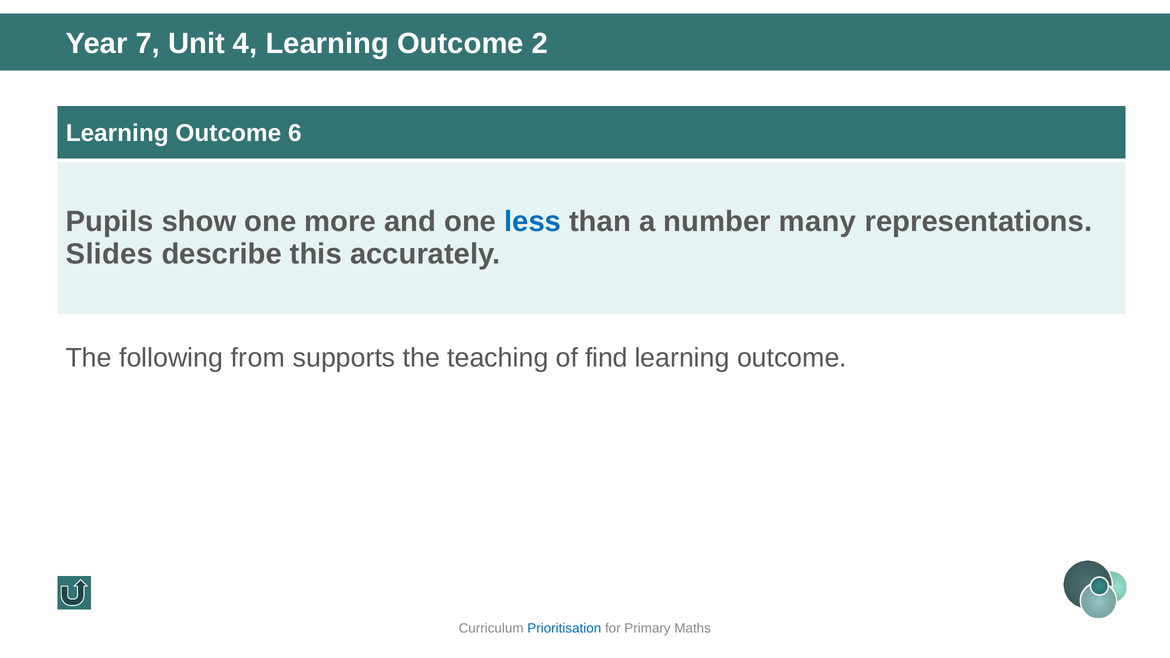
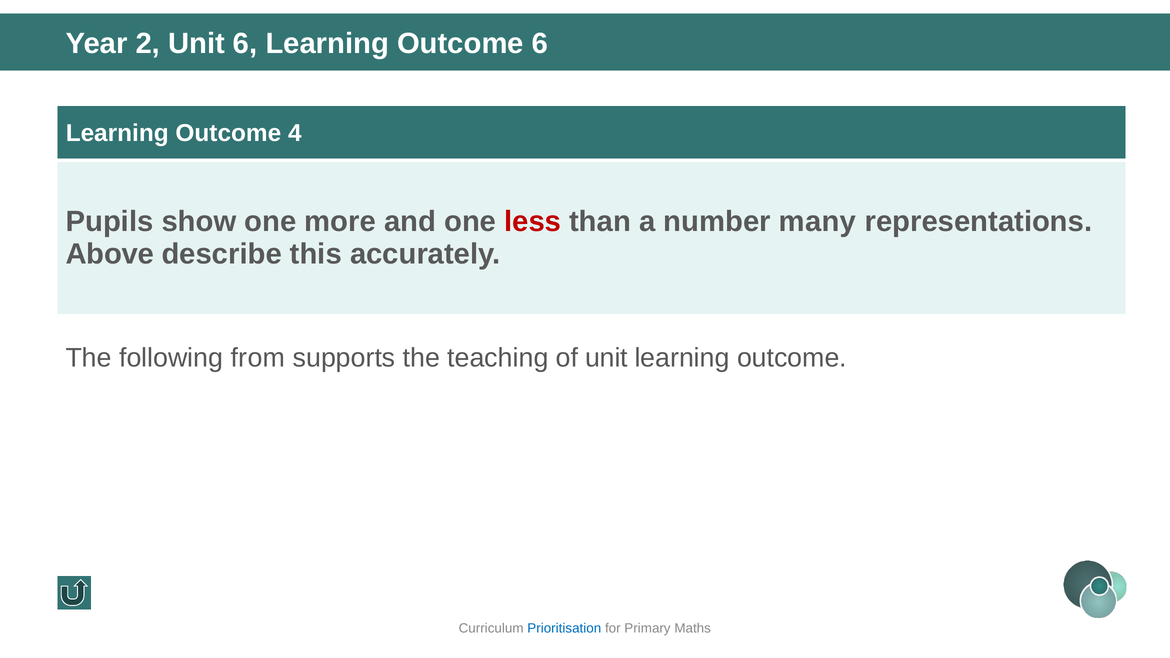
7: 7 -> 2 (148, 44)
Unit 4: 4 -> 6 (245, 44)
Outcome 2: 2 -> 6 (540, 44)
6: 6 -> 4 (295, 133)
less colour: blue -> red (533, 222)
Slides: Slides -> Above (110, 254)
of find: find -> unit (606, 358)
